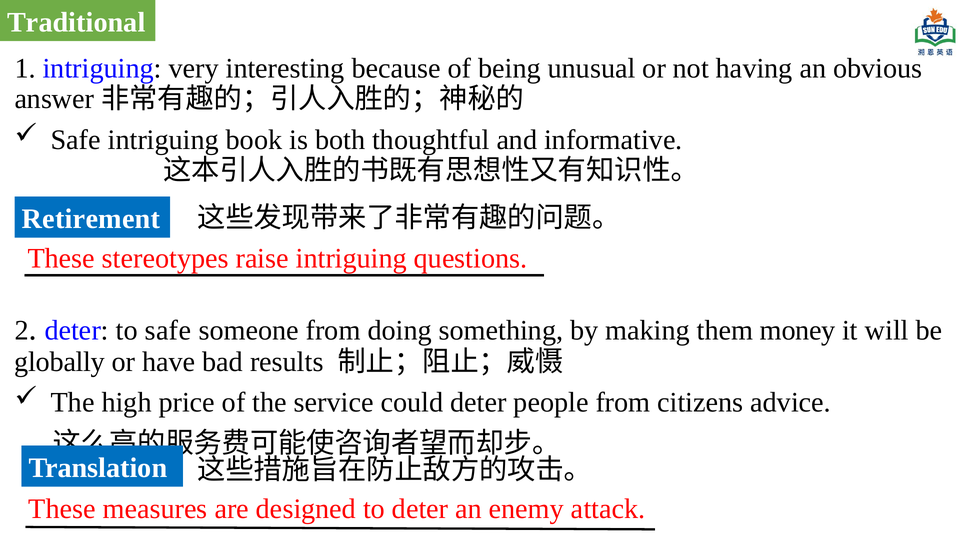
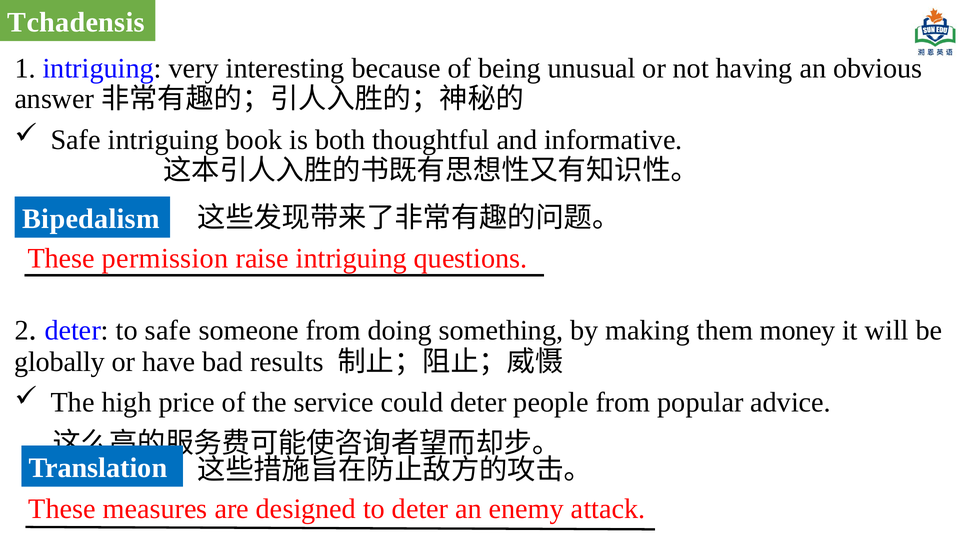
Traditional: Traditional -> Tchadensis (76, 22)
Retirement: Retirement -> Bipedalism (91, 219)
stereotypes: stereotypes -> permission (165, 258)
citizens: citizens -> popular (700, 402)
